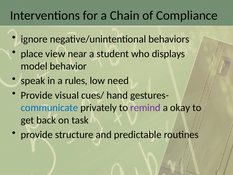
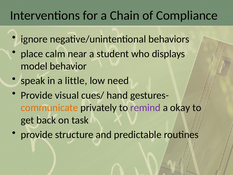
view: view -> calm (55, 54)
rules: rules -> little (76, 81)
communicate colour: blue -> orange (49, 108)
